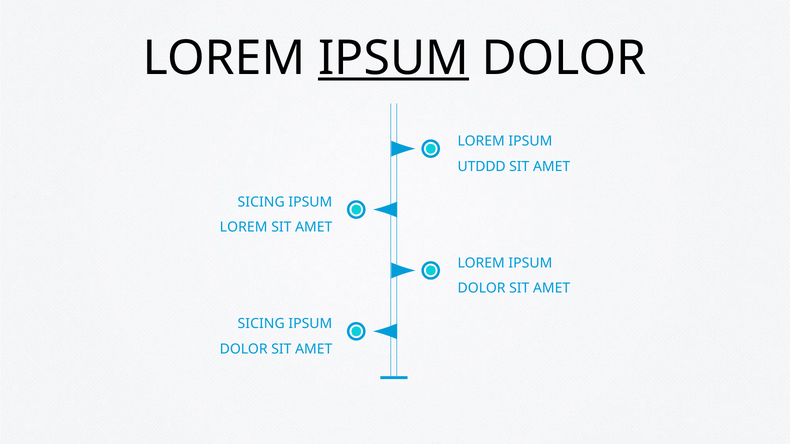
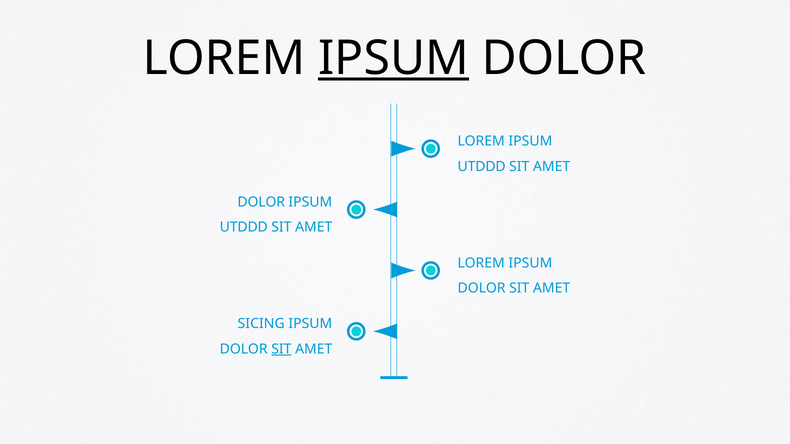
SICING: SICING -> DOLOR (261, 202)
LOREM: LOREM -> UTDDD (244, 228)
SIT underline: none -> present (281, 349)
